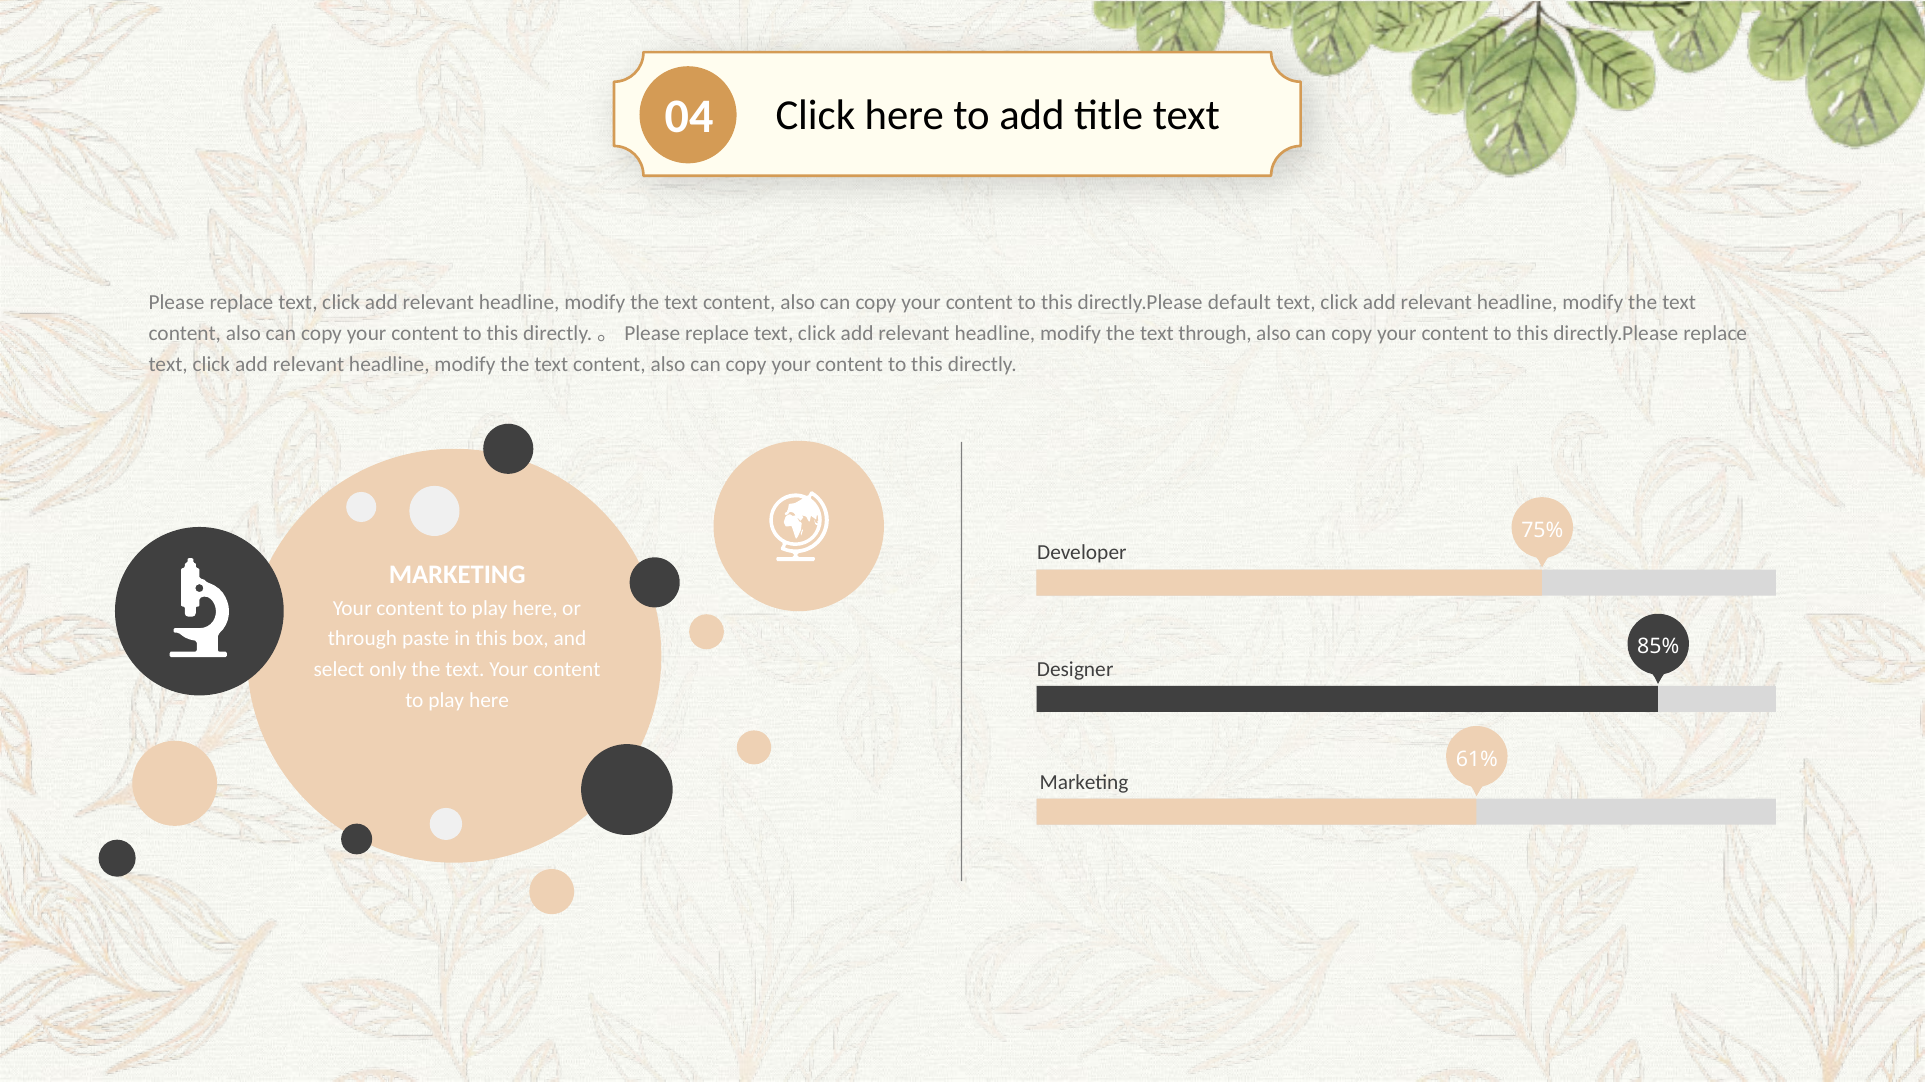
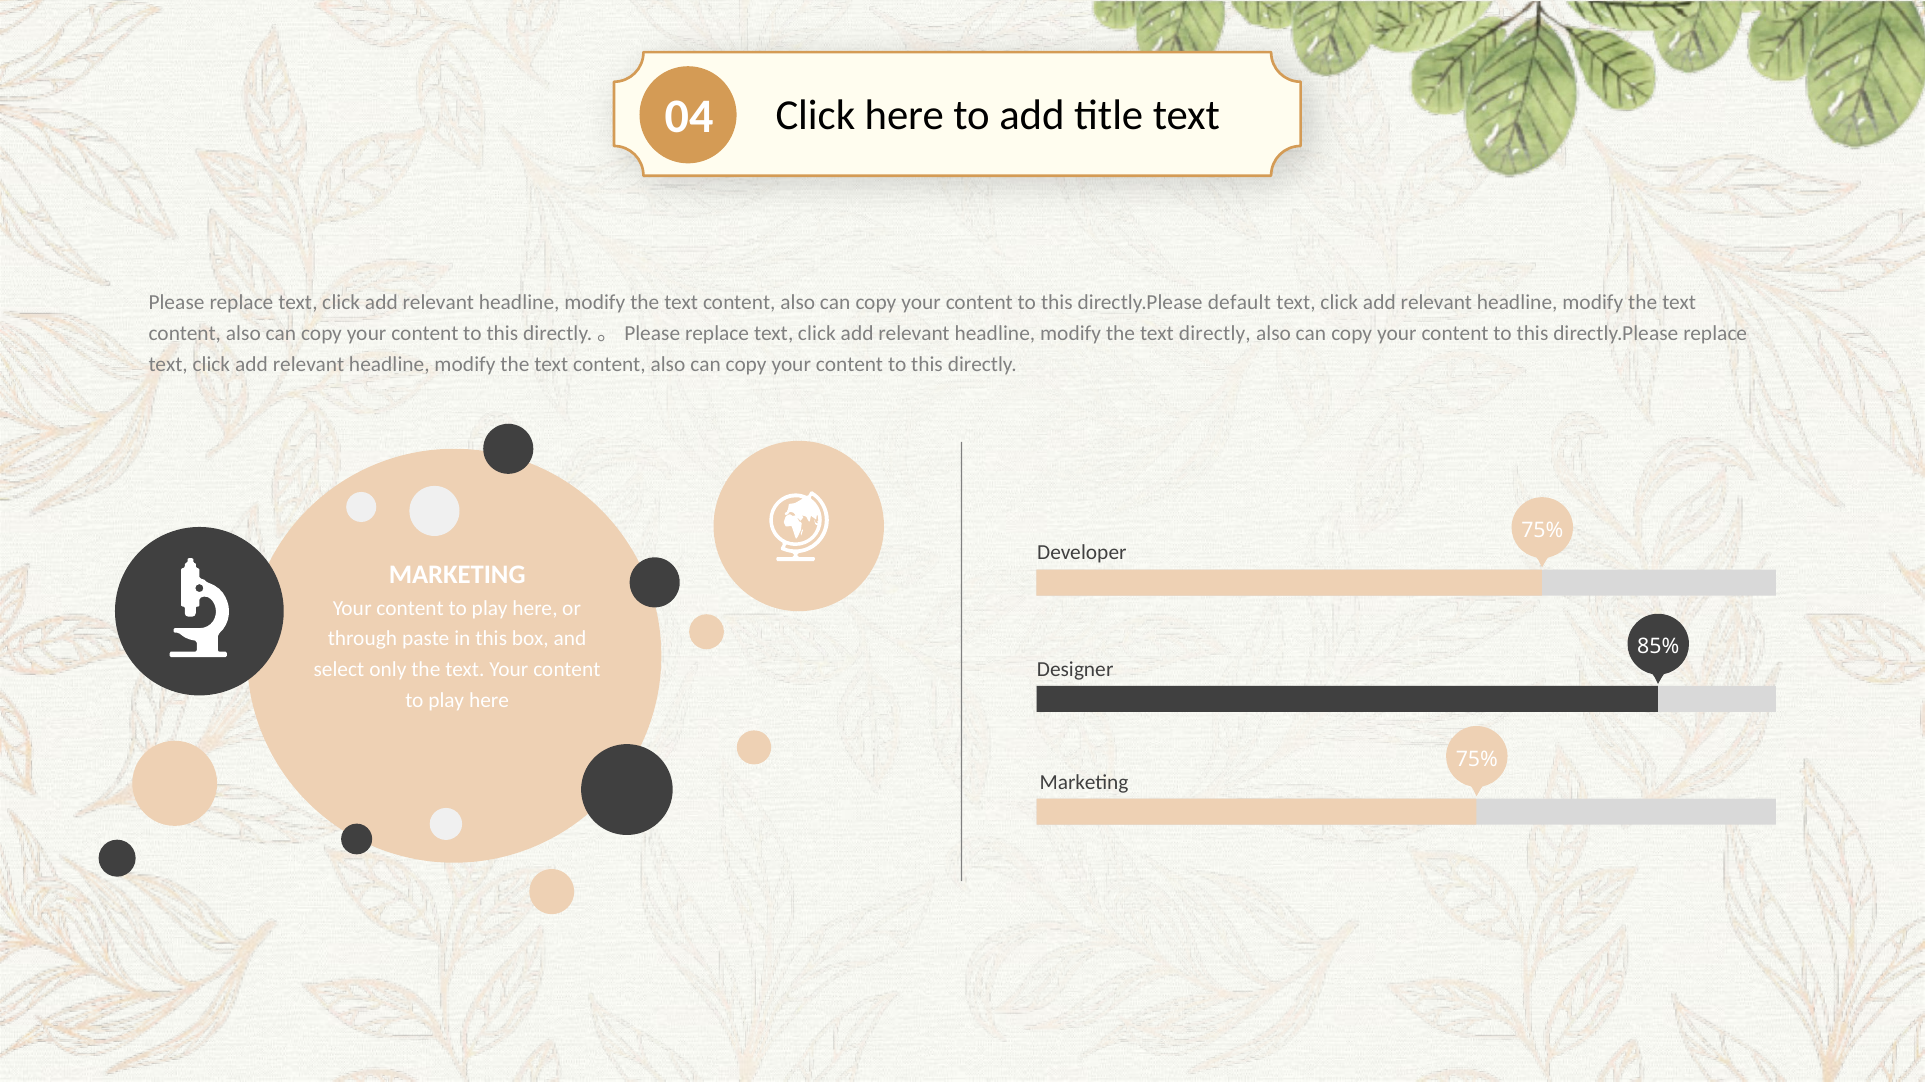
text through: through -> directly (1215, 333)
61%: 61% -> 75% (1477, 759)
